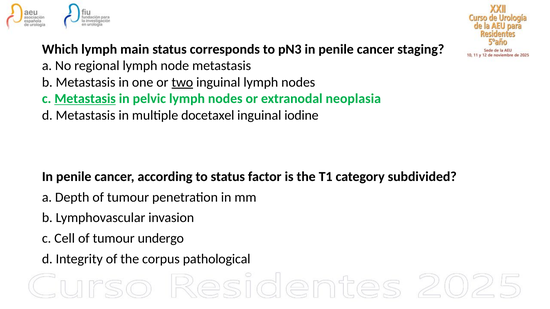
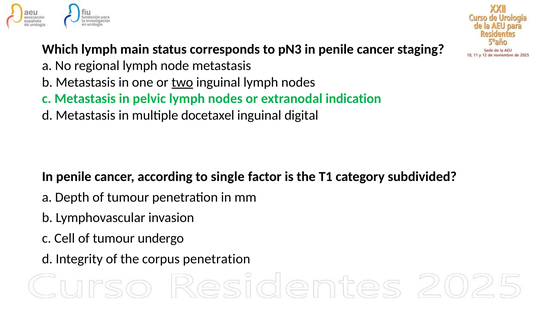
Metastasis underline: present -> none (85, 99)
neoplasia: neoplasia -> indication (353, 99)
iodine: iodine -> digital (301, 115)
to status: status -> single (228, 177)
corpus pathological: pathological -> penetration (217, 259)
